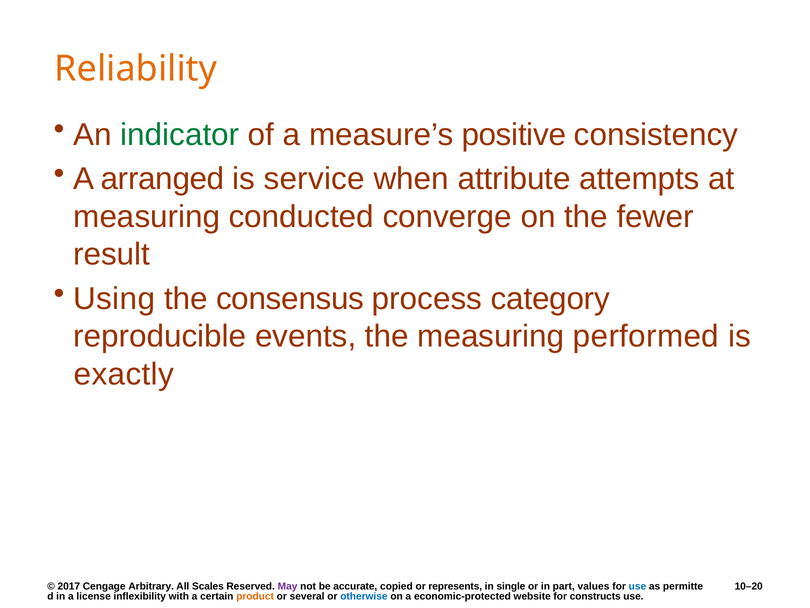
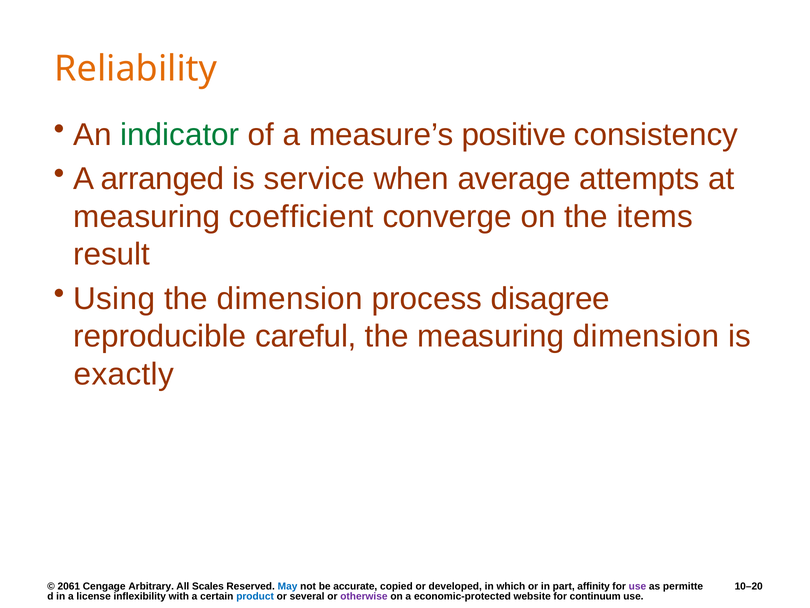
attribute: attribute -> average (514, 179)
conducted: conducted -> coefficient (301, 217)
fewer: fewer -> items (655, 217)
the consensus: consensus -> dimension (290, 298)
category: category -> disagree (550, 298)
events: events -> careful (306, 336)
measuring performed: performed -> dimension (646, 336)
2017: 2017 -> 2061 (69, 586)
May colour: purple -> blue (288, 586)
represents: represents -> developed (455, 586)
single: single -> which (511, 586)
values: values -> affinity (594, 586)
use colour: blue -> purple (637, 586)
product colour: orange -> blue (255, 596)
otherwise colour: blue -> purple (364, 596)
constructs: constructs -> continuum (595, 596)
